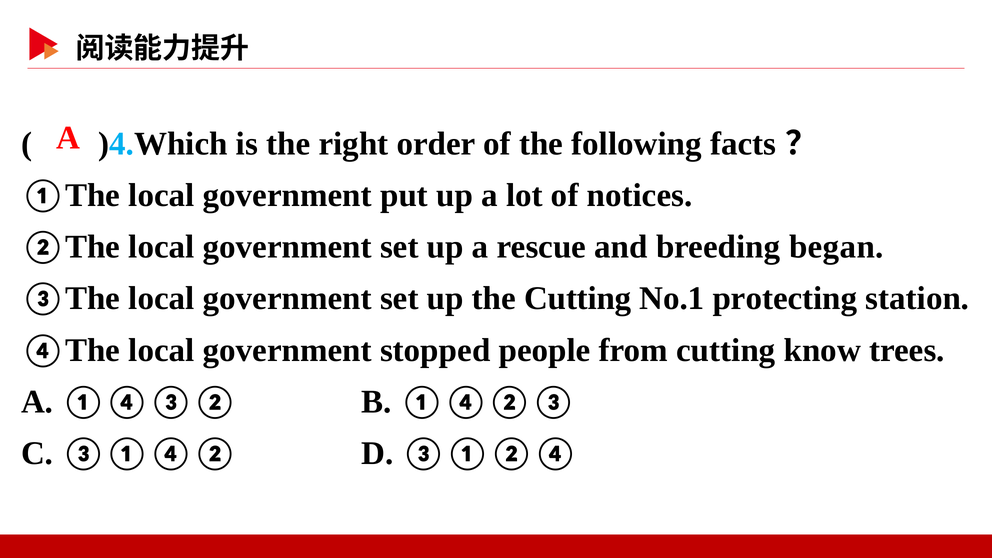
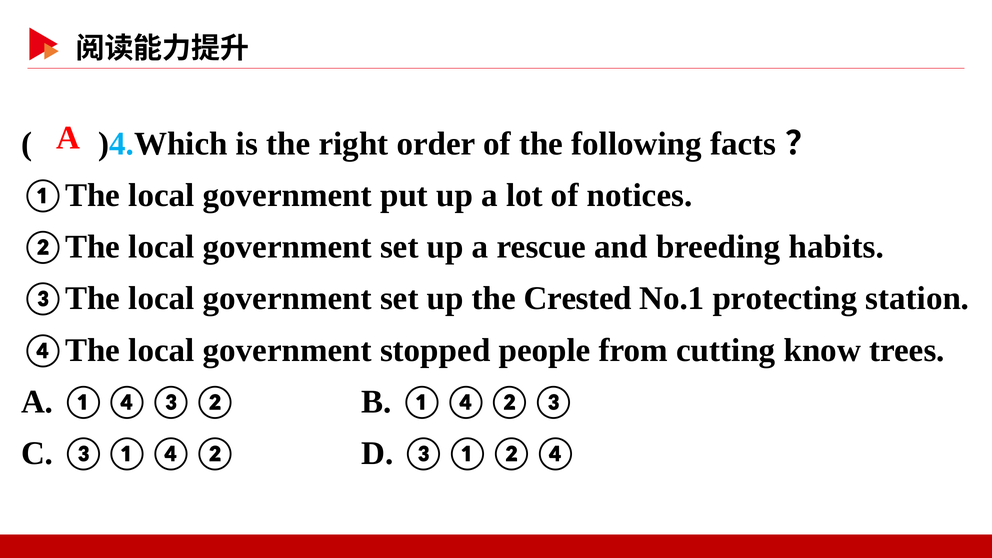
began: began -> habits (836, 247)
the Cutting: Cutting -> Crested (578, 299)
